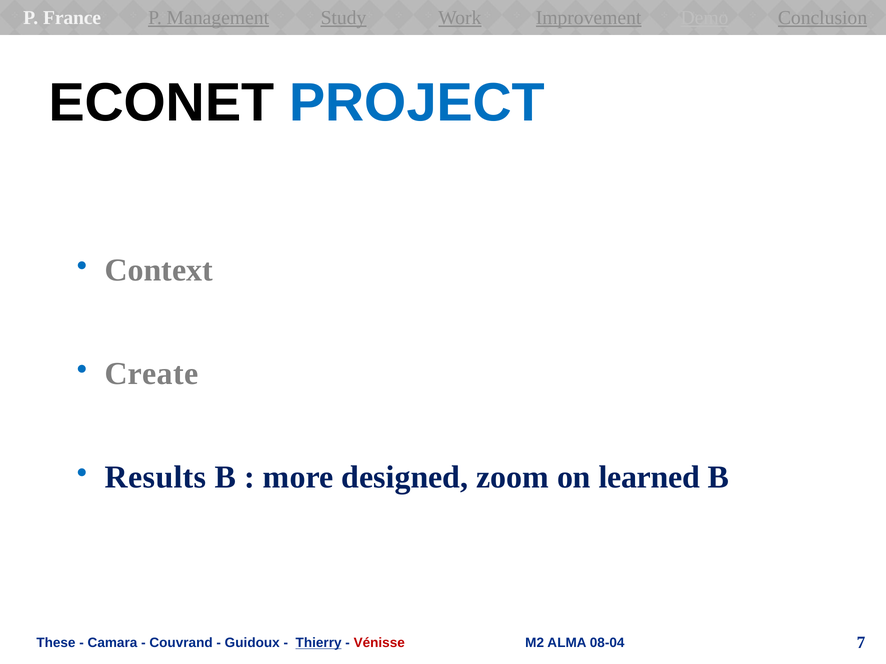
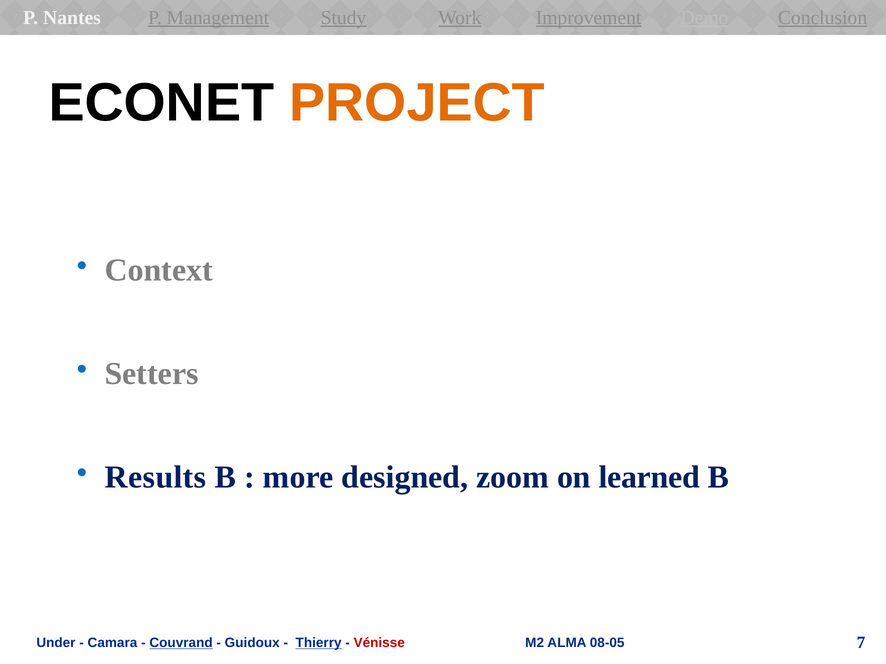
France: France -> Nantes (72, 18)
PROJECT colour: blue -> orange (417, 103)
Create: Create -> Setters (152, 374)
These: These -> Under (56, 643)
Couvrand underline: none -> present (181, 643)
08-04: 08-04 -> 08-05 (607, 643)
